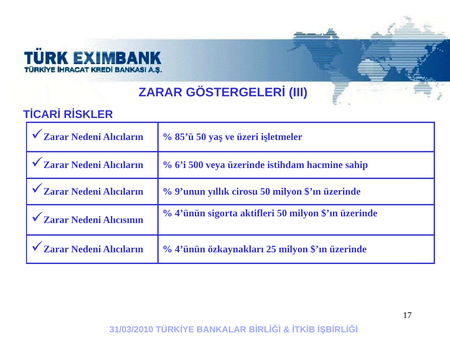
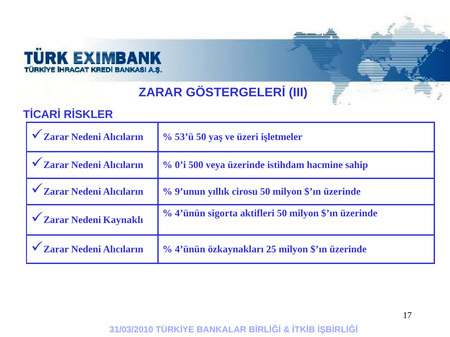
85’ü: 85’ü -> 53’ü (184, 137)
6’i: 6’i -> 0’i (180, 165)
Alıcısının: Alıcısının -> Kaynaklı (123, 220)
